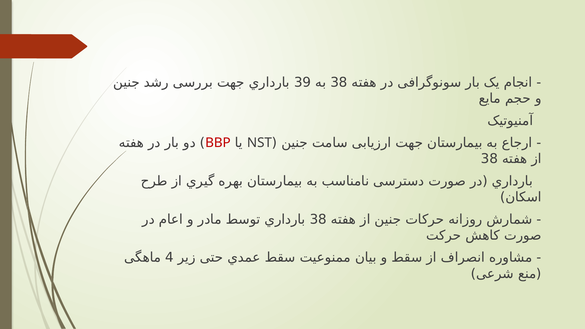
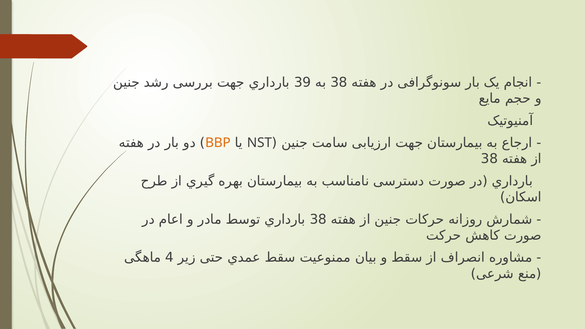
BBP colour: red -> orange (218, 143)
